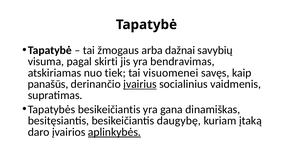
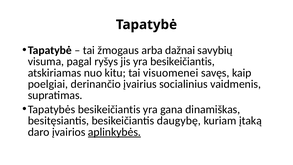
skirti: skirti -> ryšys (106, 61)
yra bendravimas: bendravimas -> besikeičiantis (183, 61)
tiek: tiek -> kitu (115, 73)
panašūs: panašūs -> poelgiai (48, 84)
įvairius underline: present -> none (140, 84)
